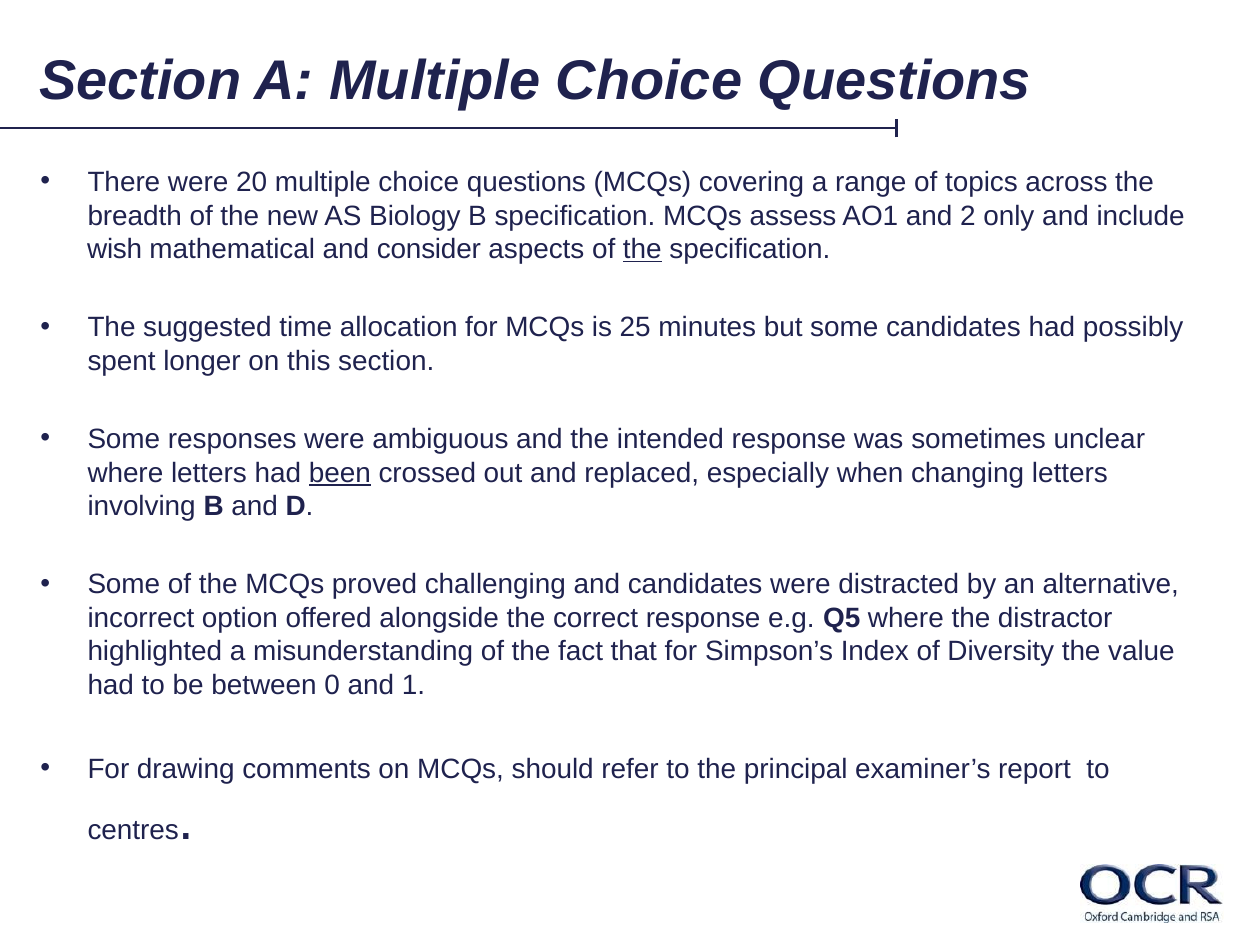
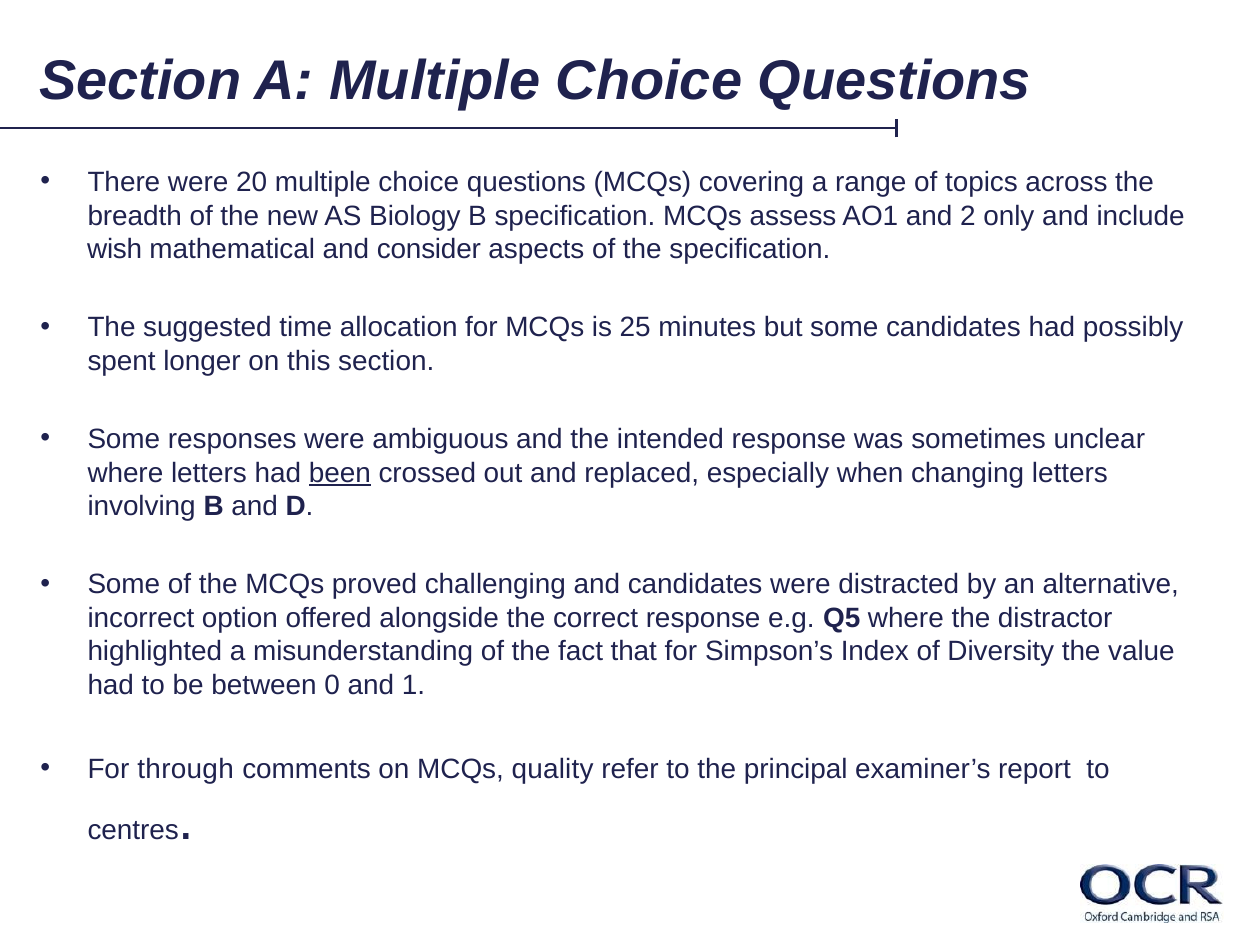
the underline: present -> none (642, 250)
drawing: drawing -> through (186, 769)
should: should -> quality (553, 769)
